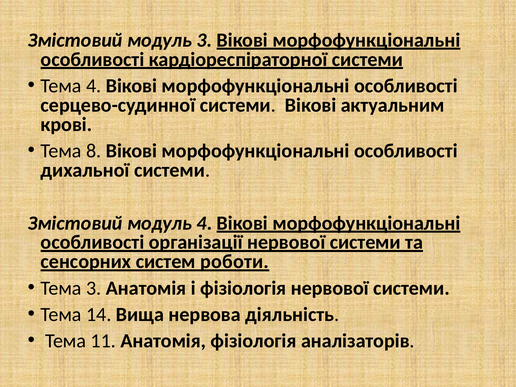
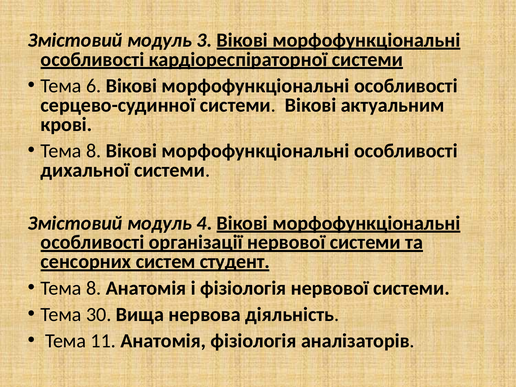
Тема 4: 4 -> 6 (94, 86)
роботи: роботи -> студент (235, 262)
3: 3 -> 8 (94, 288)
14: 14 -> 30 (99, 315)
